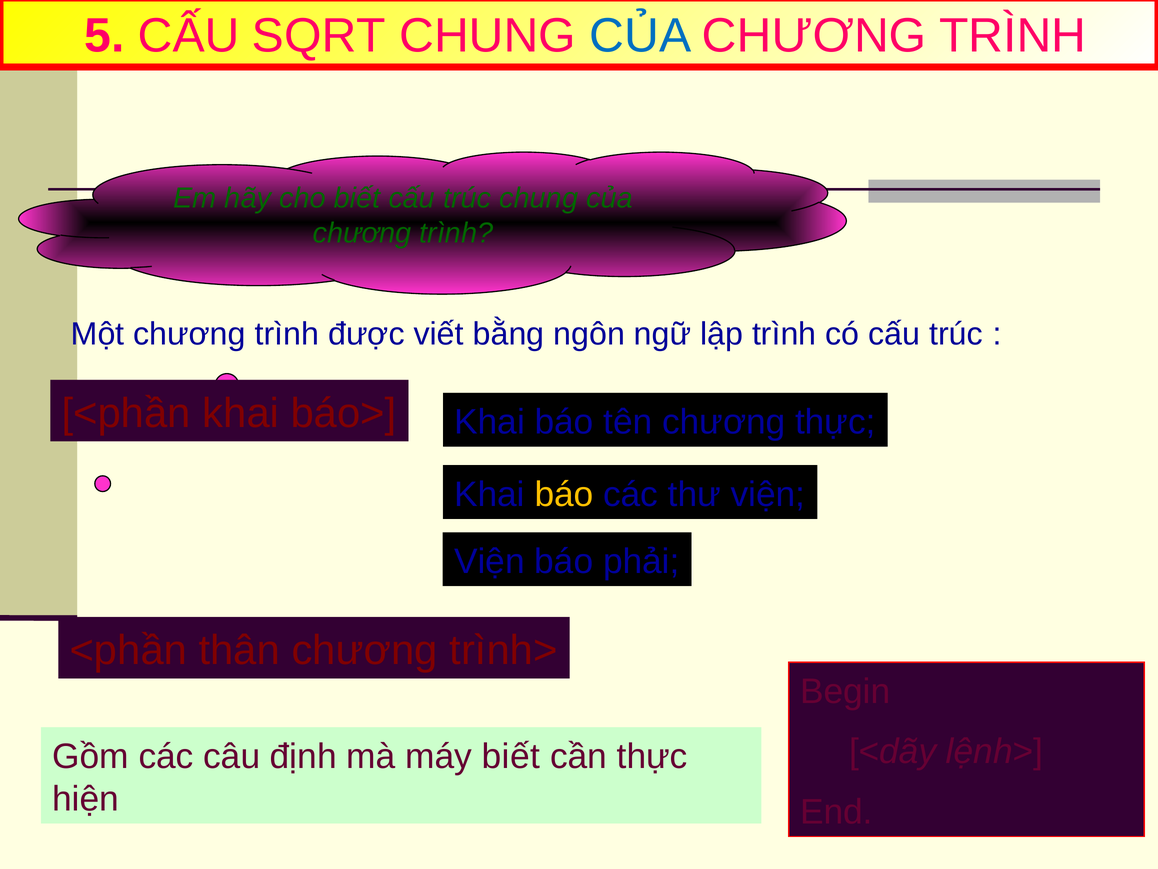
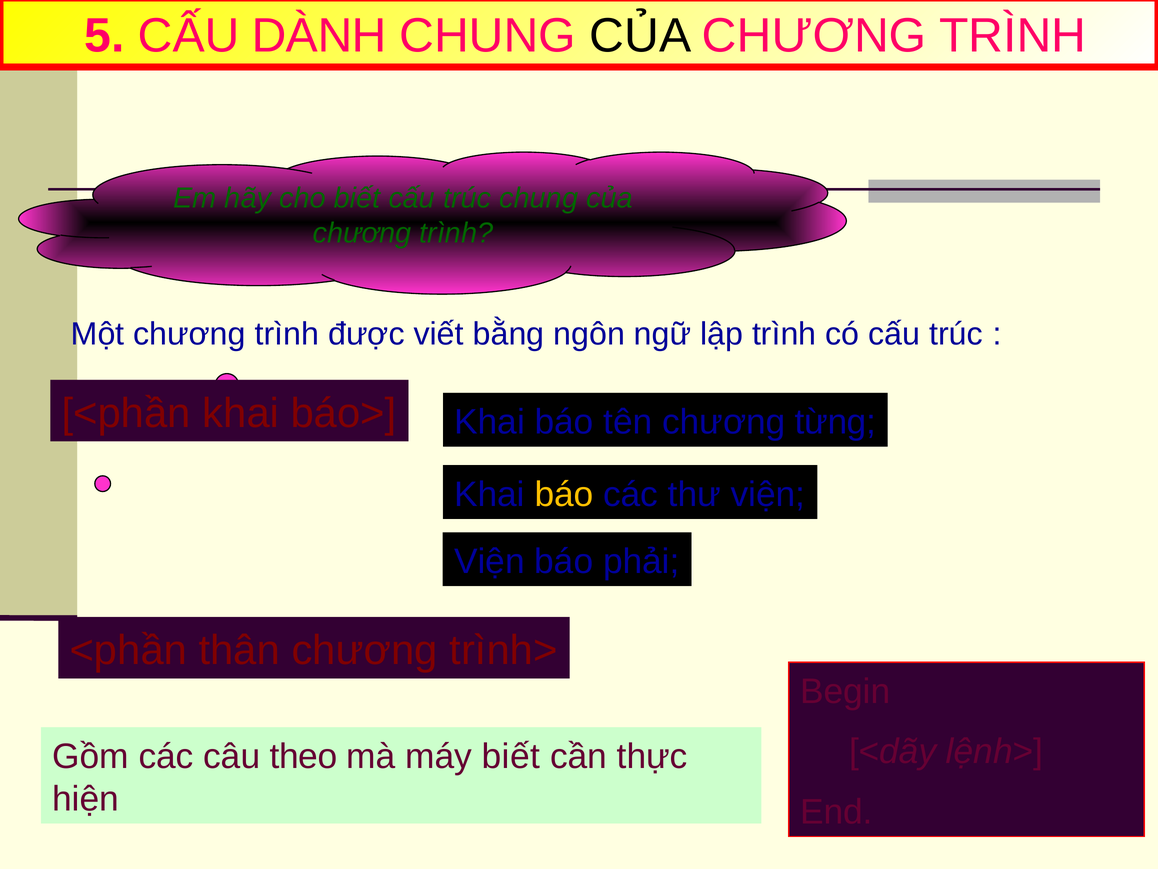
SQRT: SQRT -> DÀNH (319, 36)
CỦA colour: blue -> black (640, 36)
chương thực: thực -> từng (835, 422)
định: định -> theo (303, 756)
